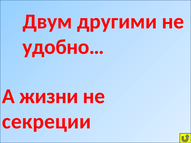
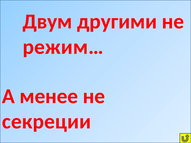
удобно…: удобно… -> режим… (63, 47)
жизни: жизни -> менее (49, 96)
